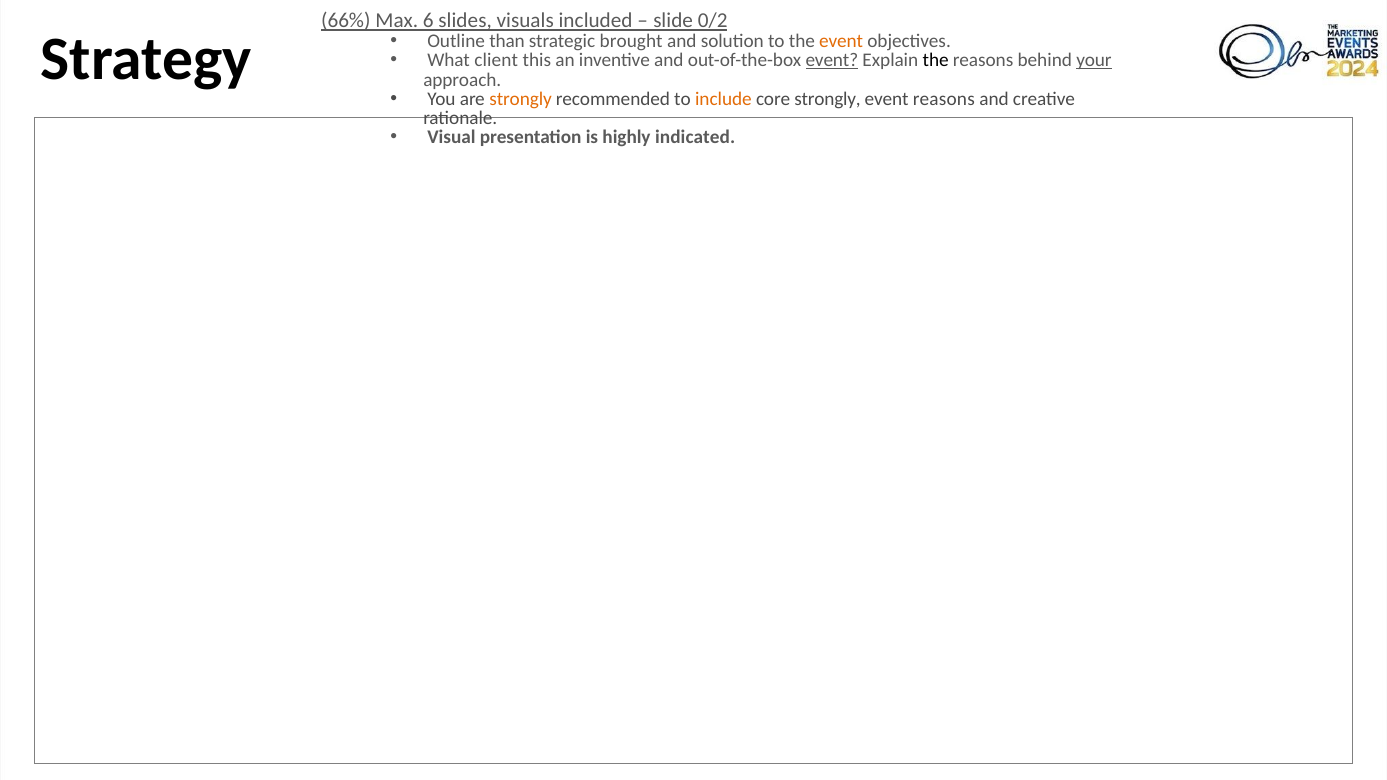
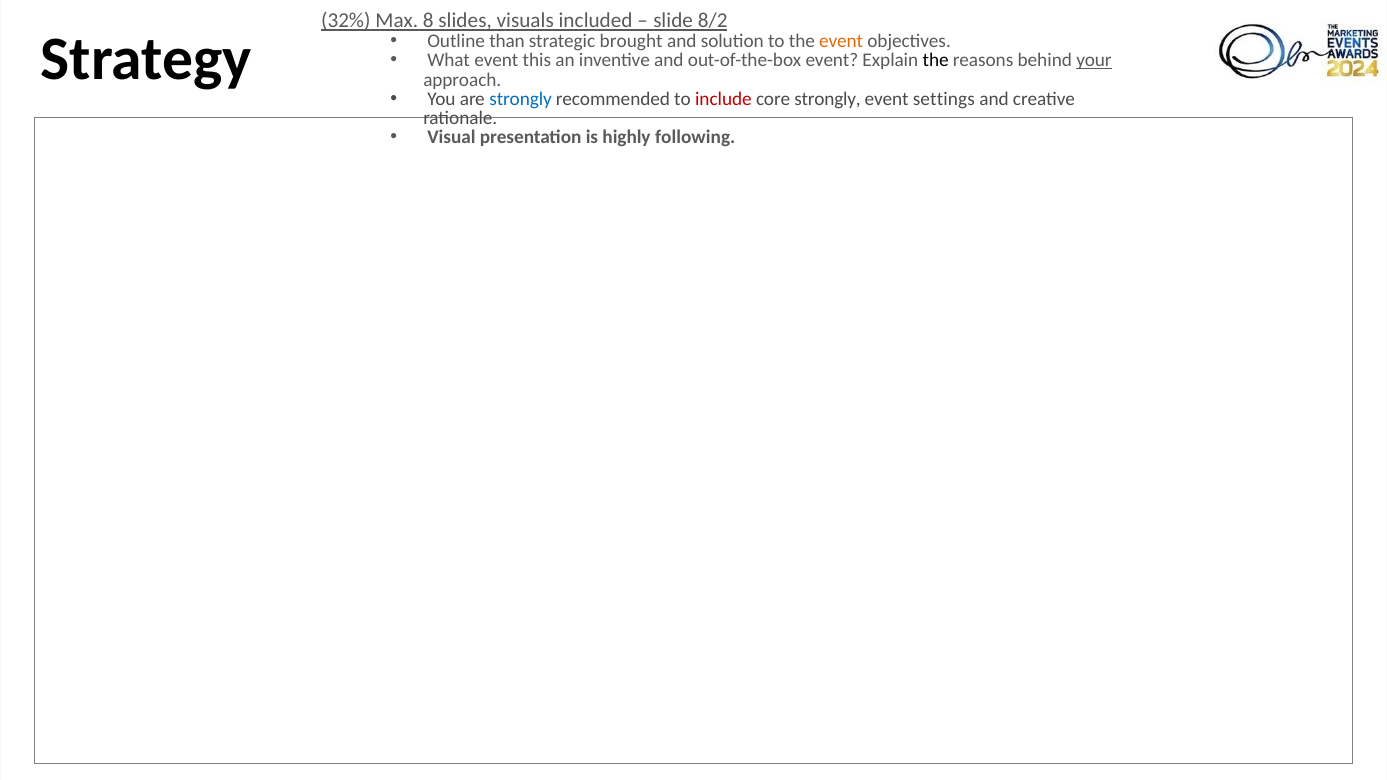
66%: 66% -> 32% (346, 21)
6: 6 -> 8 (428, 21)
0/2: 0/2 -> 8/2 (713, 21)
What client: client -> event (496, 61)
event underline: present -> none (832, 61)
strongly colour: orange -> blue (521, 99)
include colour: orange -> red (723, 99)
event reasons: reasons -> settings (944, 99)
indicated: indicated -> following (695, 138)
